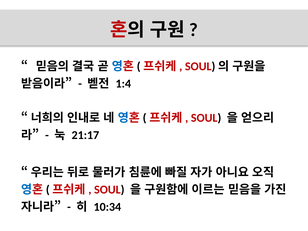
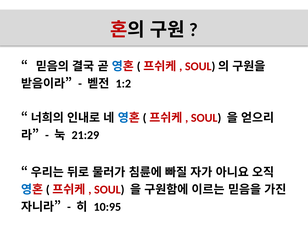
1:4: 1:4 -> 1:2 (123, 84)
21:17: 21:17 -> 21:29 (85, 135)
10:34: 10:34 -> 10:95 (107, 207)
